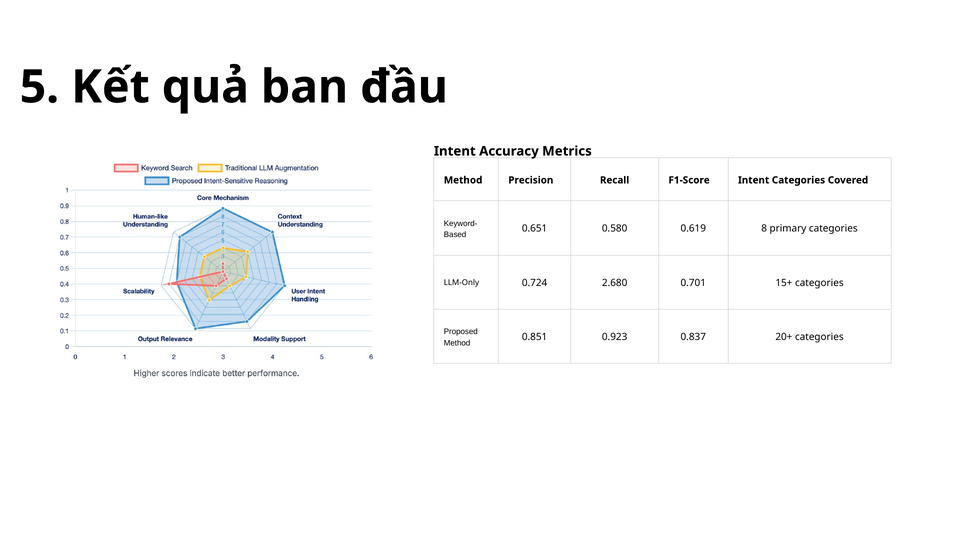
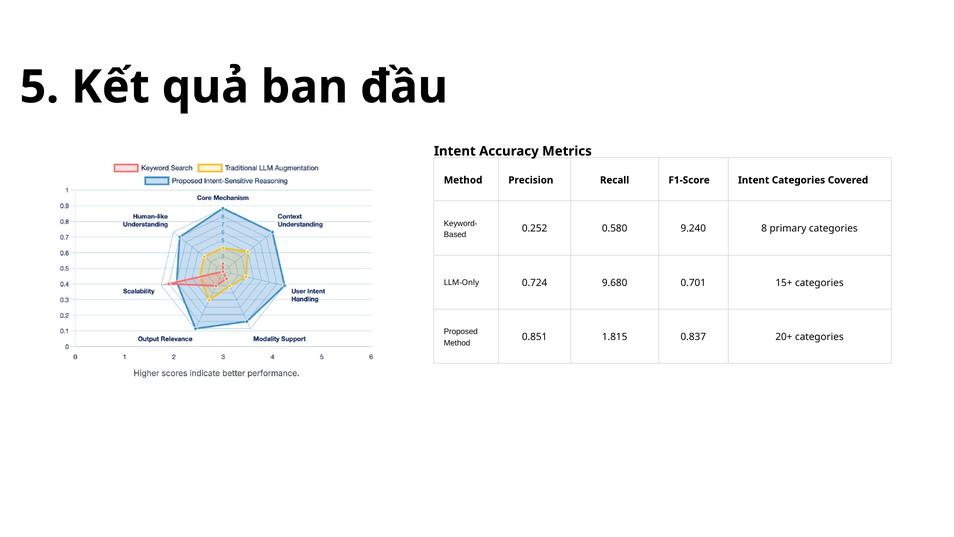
0.651: 0.651 -> 0.252 (535, 229)
0.619: 0.619 -> 9.240 (693, 229)
2.680: 2.680 -> 9.680 (615, 283)
0.923: 0.923 -> 1.815 (615, 337)
